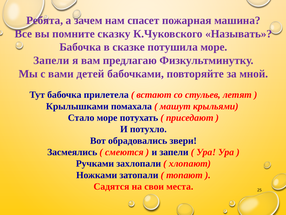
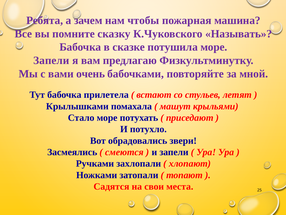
спасет: спасет -> чтобы (143, 20)
детей: детей -> очень (91, 74)
